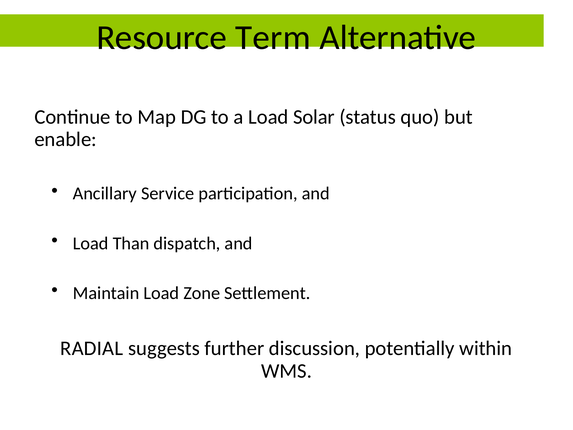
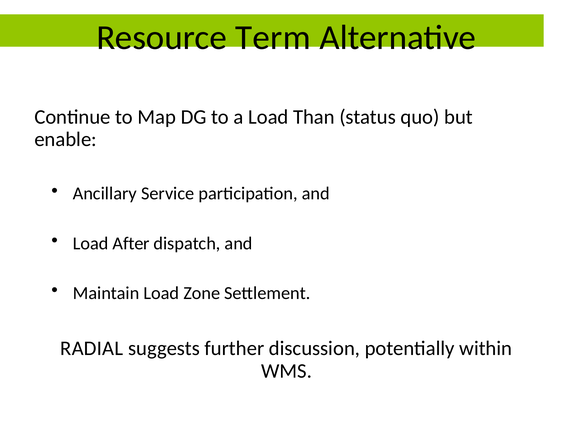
Solar: Solar -> Than (314, 117)
Than: Than -> After (131, 243)
